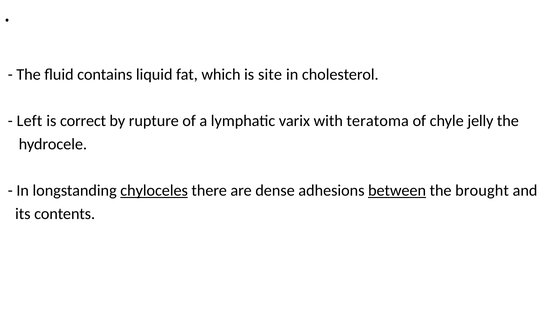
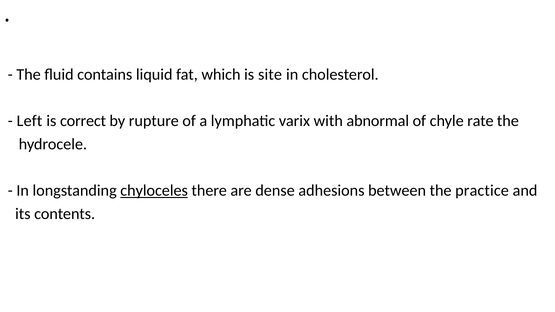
teratoma: teratoma -> abnormal (378, 121)
jelly: jelly -> rate (480, 121)
between underline: present -> none (397, 191)
brought: brought -> practice (482, 191)
